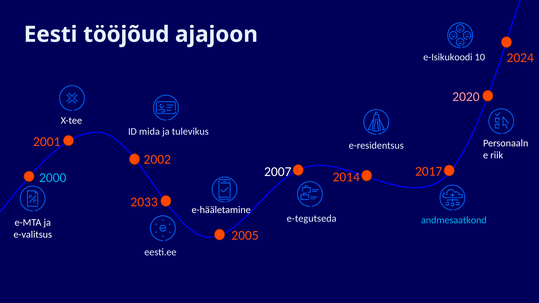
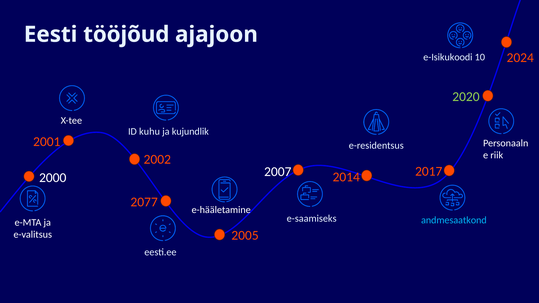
2020 colour: pink -> light green (466, 97)
mida: mida -> kuhu (149, 132)
tulevikus: tulevikus -> kujundlik (190, 132)
2000 colour: light blue -> white (53, 178)
2033: 2033 -> 2077 (144, 202)
e-tegutseda: e-tegutseda -> e-saamiseks (312, 218)
